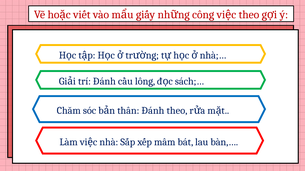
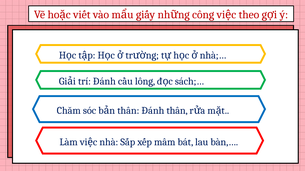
Đánh theo: theo -> thân (177, 111)
